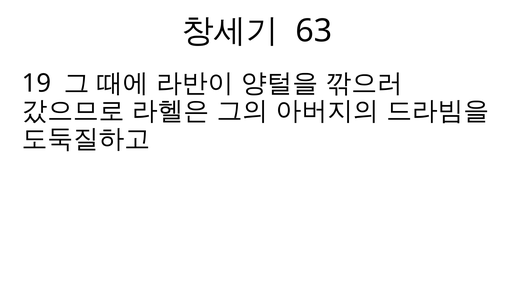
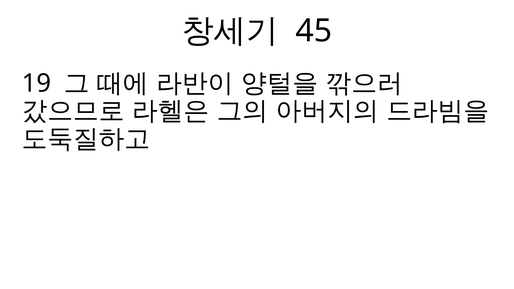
63: 63 -> 45 (314, 31)
